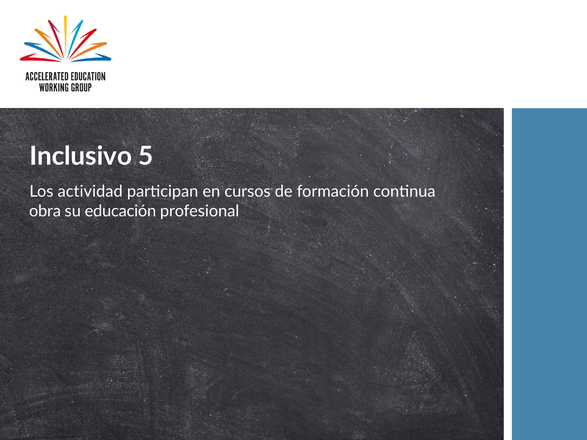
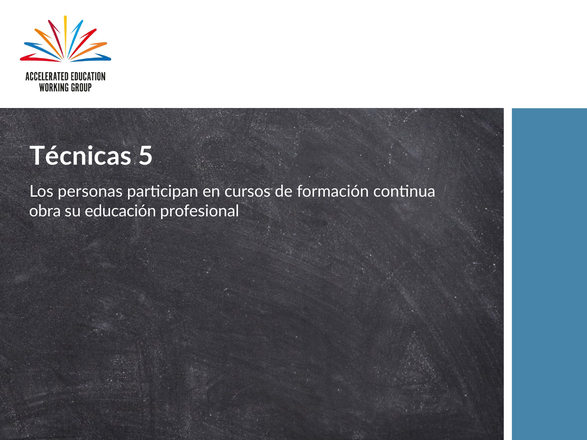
Inclusivo: Inclusivo -> Técnicas (81, 156)
actividad: actividad -> personas (90, 192)
